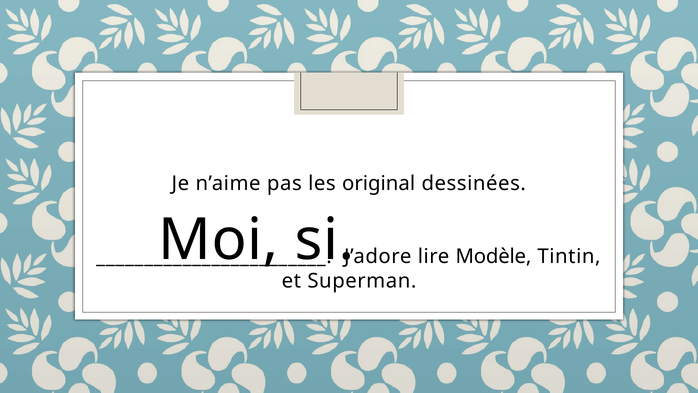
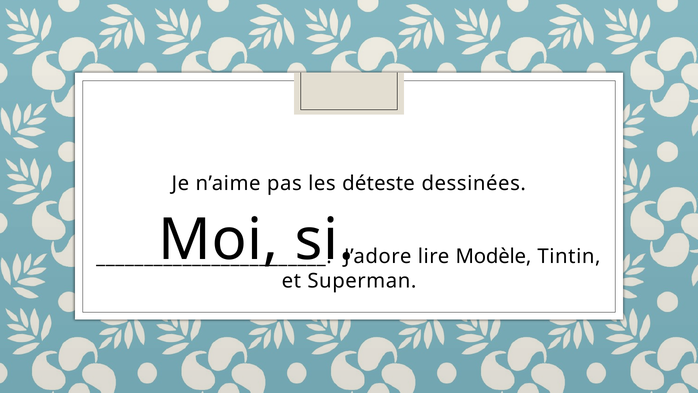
original: original -> déteste (379, 183)
